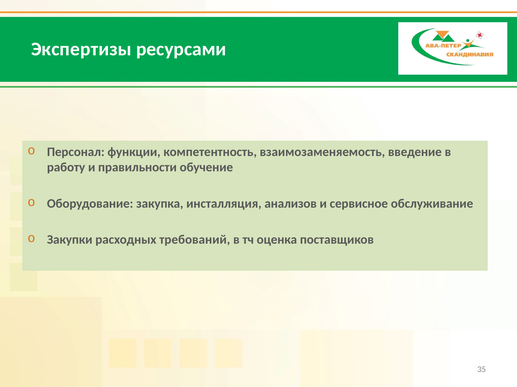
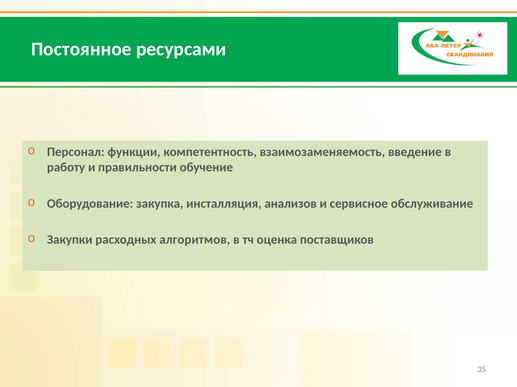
Экспертизы: Экспертизы -> Постоянное (81, 49)
требований: требований -> алгоритмов (195, 240)
